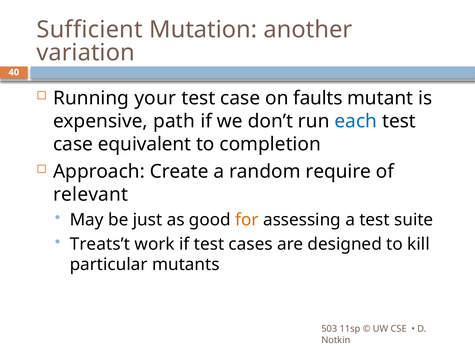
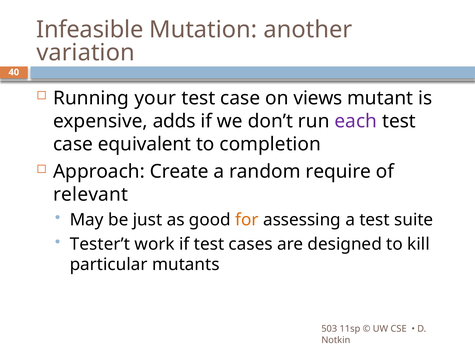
Sufficient: Sufficient -> Infeasible (90, 30)
faults: faults -> views (318, 98)
path: path -> adds (174, 121)
each colour: blue -> purple (356, 121)
Treats’t: Treats’t -> Tester’t (100, 244)
